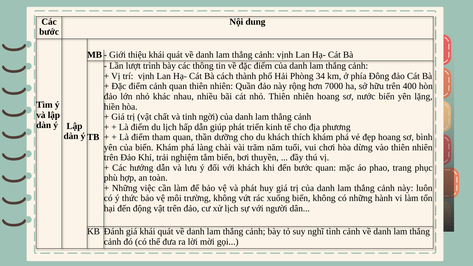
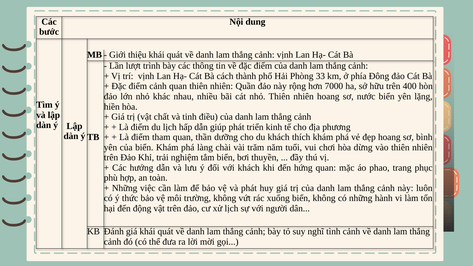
34: 34 -> 33 (320, 76)
ngời: ngời -> điều (208, 117)
đến bước: bước -> hứng (303, 168)
